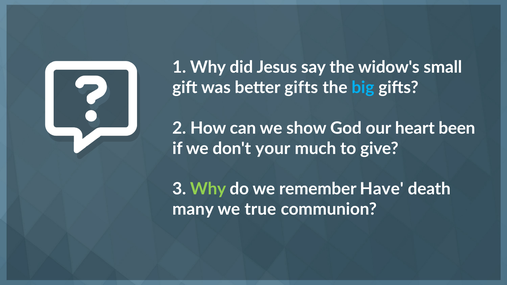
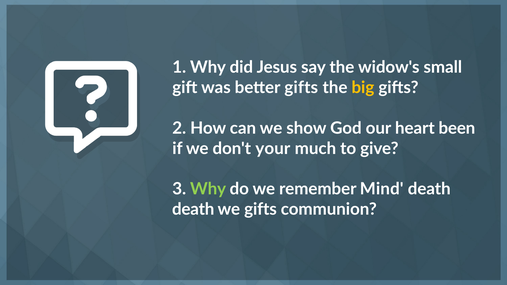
big colour: light blue -> yellow (363, 88)
Have: Have -> Mind (382, 189)
many: many -> death (193, 209)
we true: true -> gifts (260, 209)
